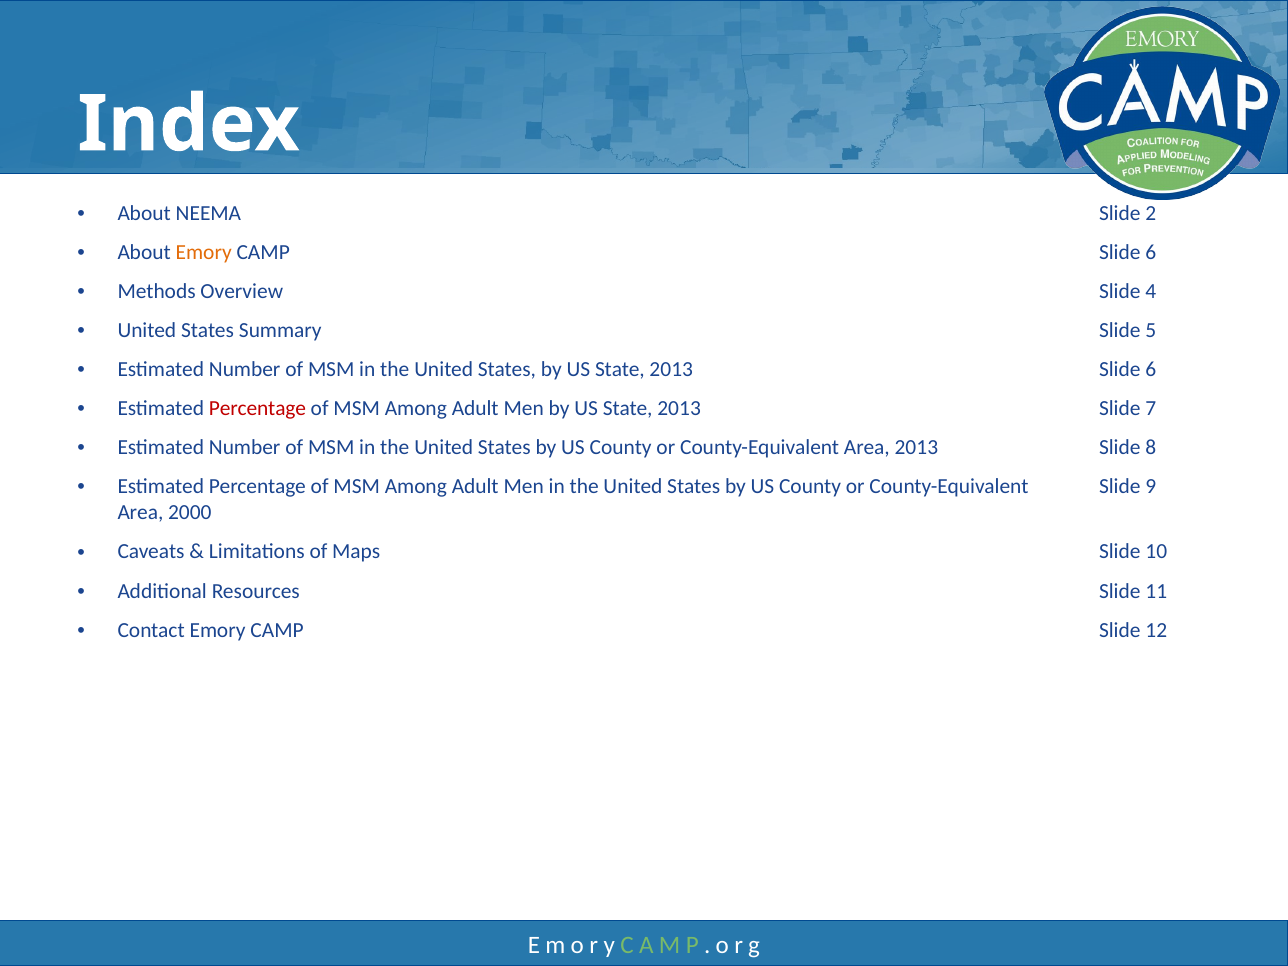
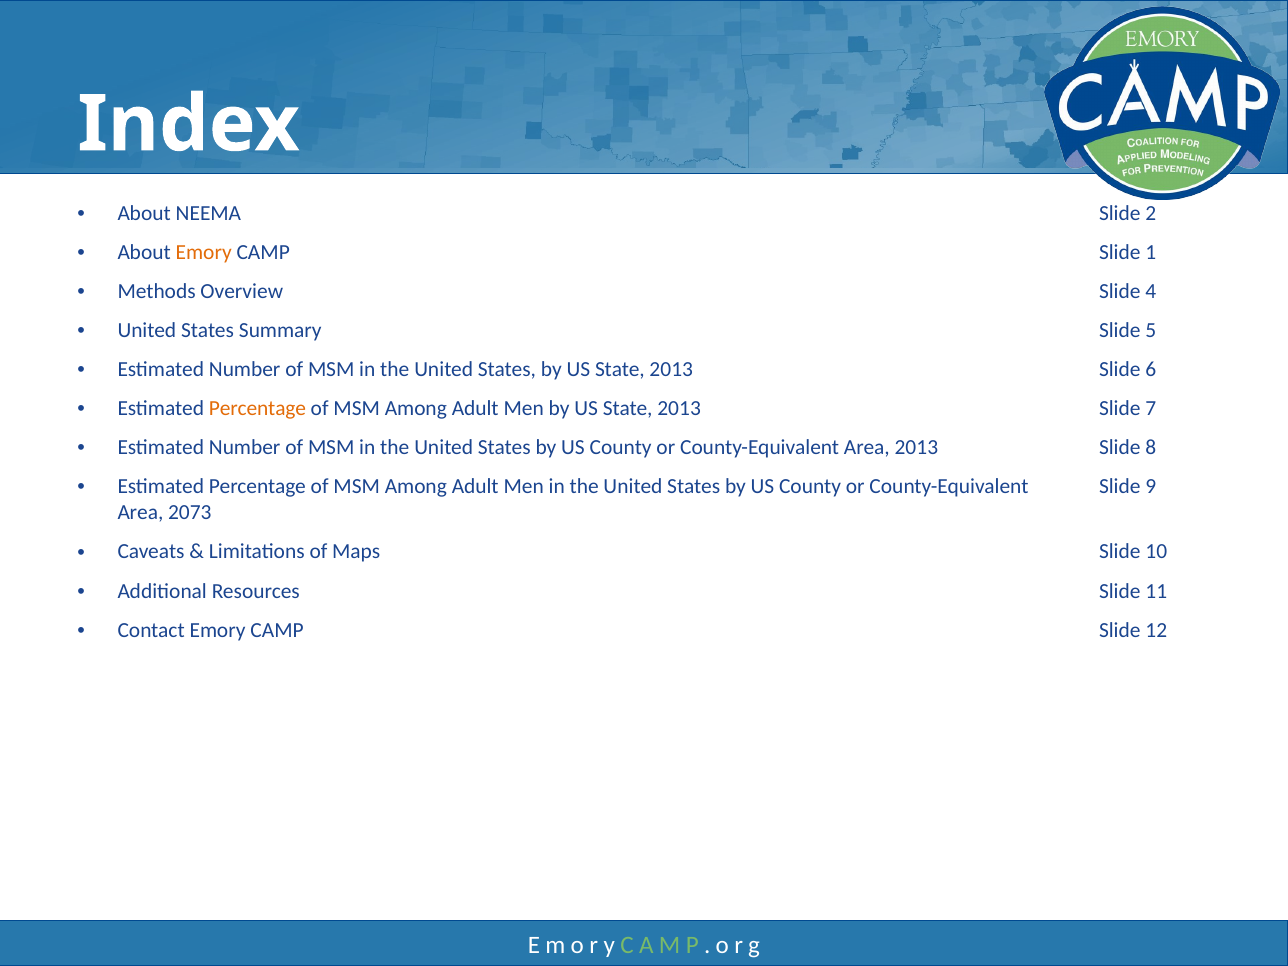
CAMP Slide 6: 6 -> 1 (1151, 252)
Percentage colour: red -> orange (257, 408)
2000: 2000 -> 2073 (190, 513)
